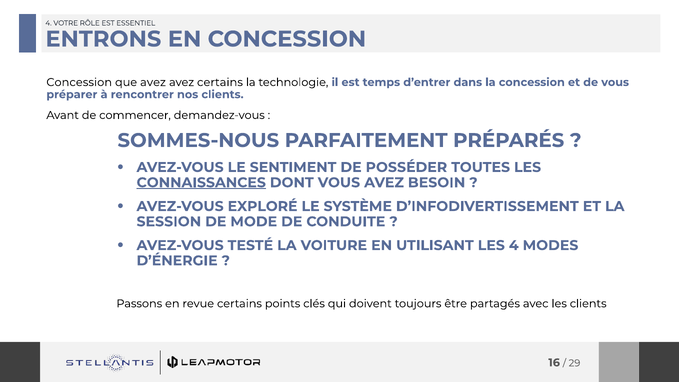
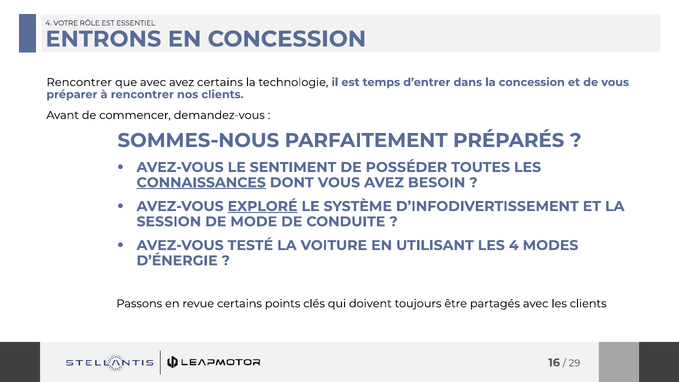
Concession: Concession -> Rencontrer (79, 82)
que avez: avez -> avec (153, 82)
EXPLORÉ underline: none -> present (263, 206)
